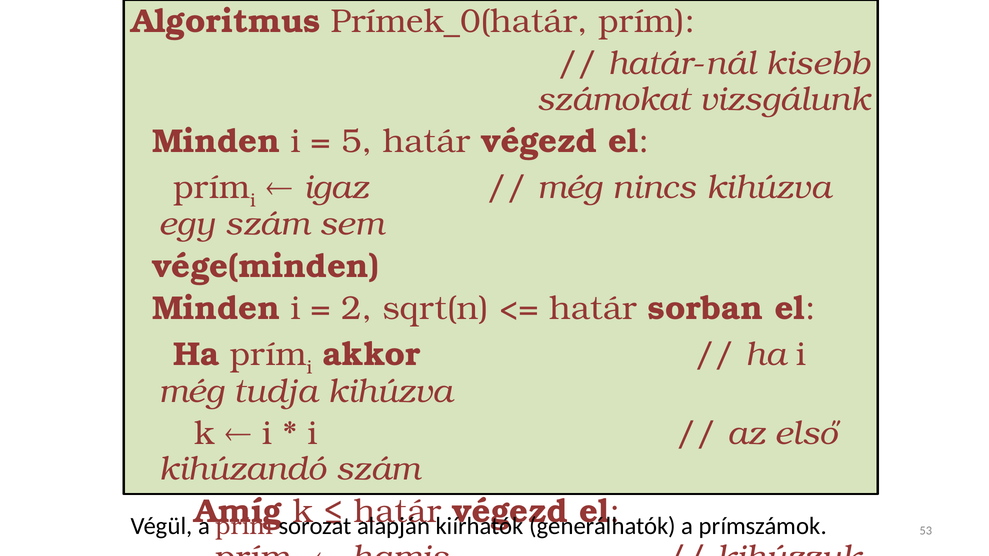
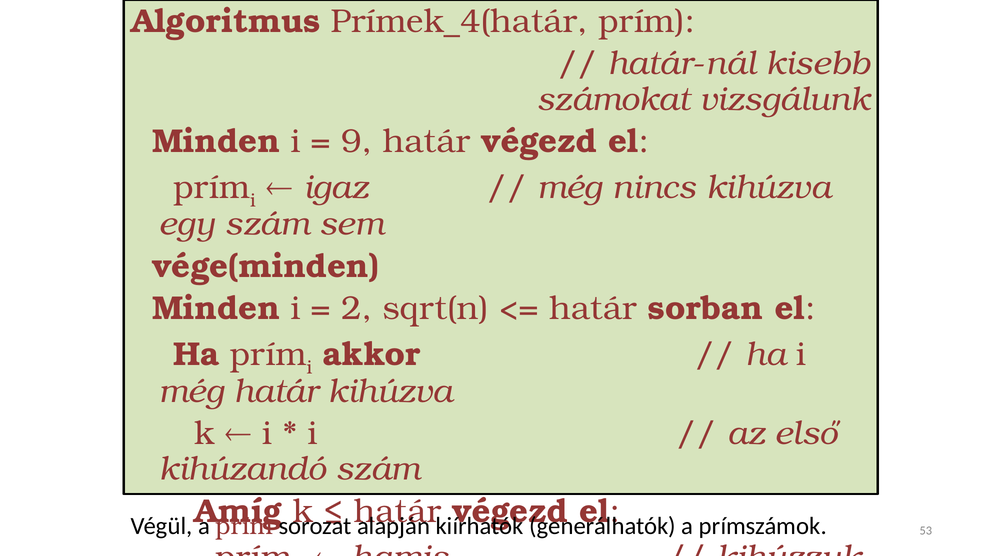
Prímek_0(határ: Prímek_0(határ -> Prímek_4(határ (459, 21)
5: 5 -> 9 (357, 141)
még tudja: tudja -> határ (276, 391)
